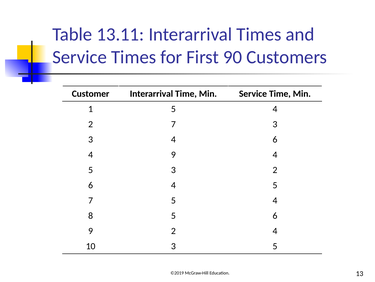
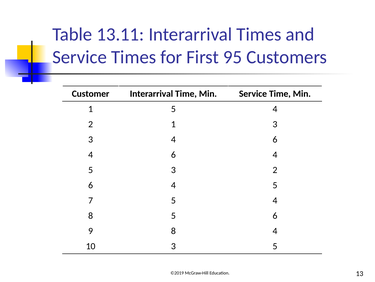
90: 90 -> 95 (233, 57)
2 7: 7 -> 1 (173, 124)
9: 9 -> 6 (173, 154)
9 2: 2 -> 8 (173, 230)
